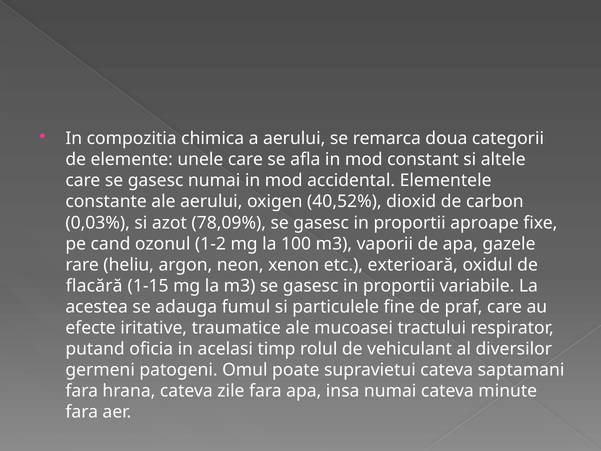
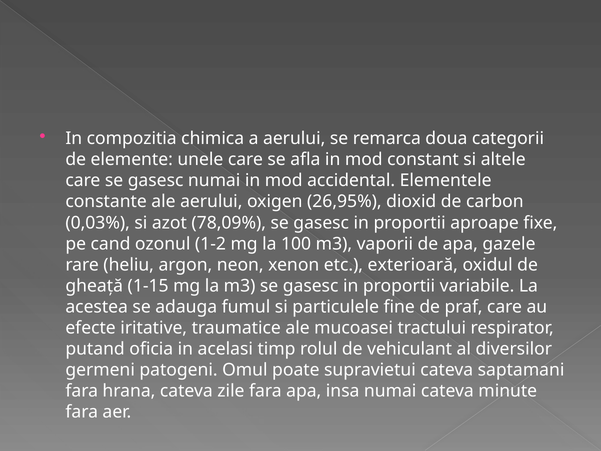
40,52%: 40,52% -> 26,95% (344, 202)
flacără: flacără -> gheață (94, 286)
